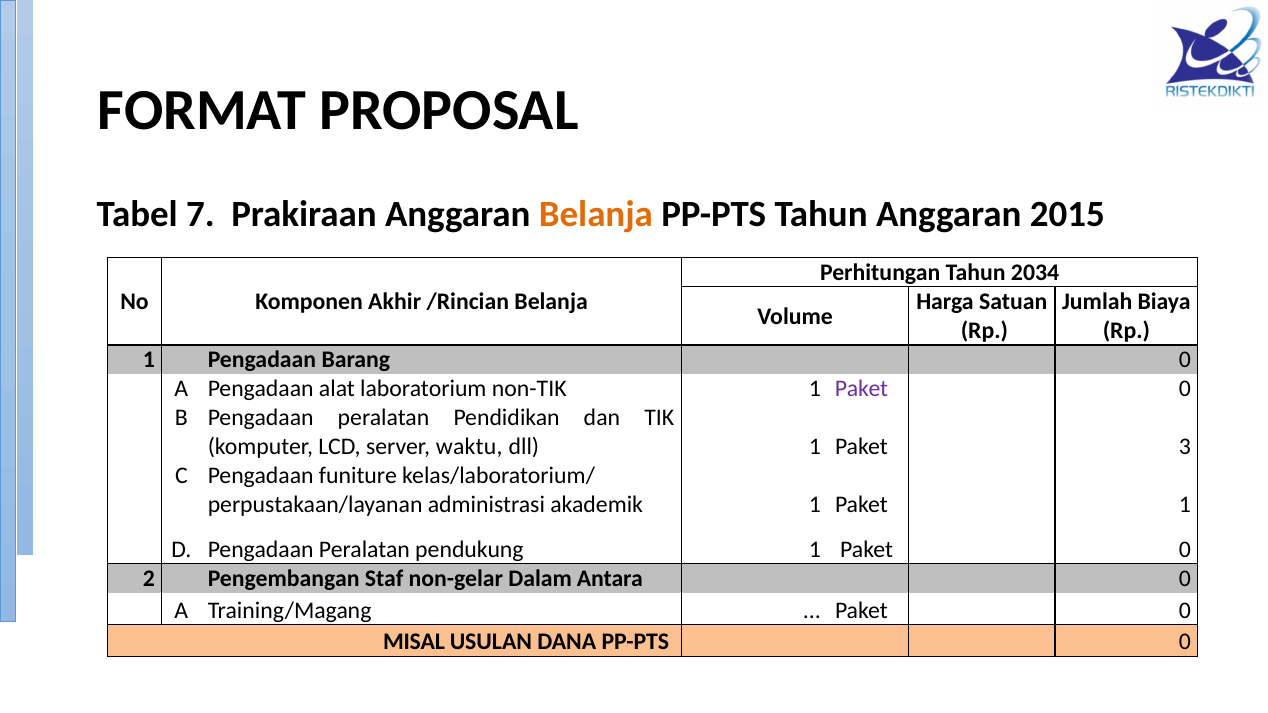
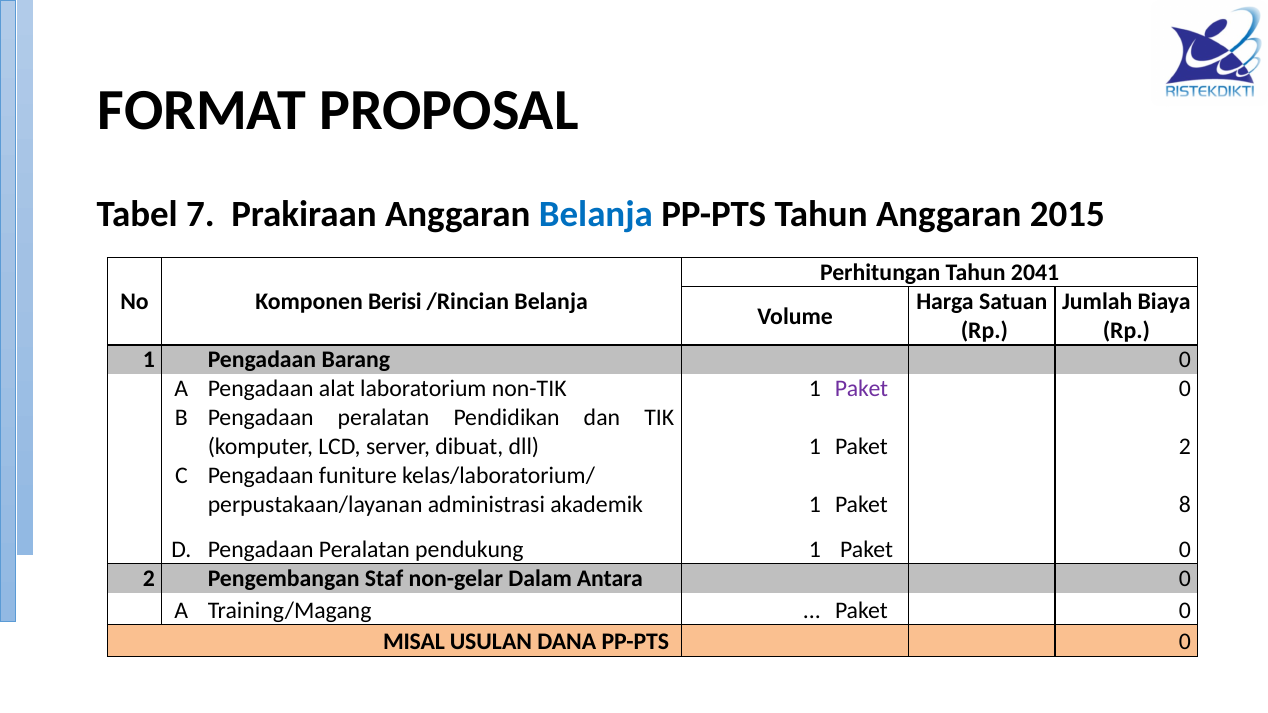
Belanja colour: orange -> blue (596, 214)
2034: 2034 -> 2041 (1035, 273)
Akhir: Akhir -> Berisi (395, 302)
waktu: waktu -> dibuat (469, 447)
Paket 3: 3 -> 2 (1185, 447)
Paket 1: 1 -> 8 (1185, 505)
